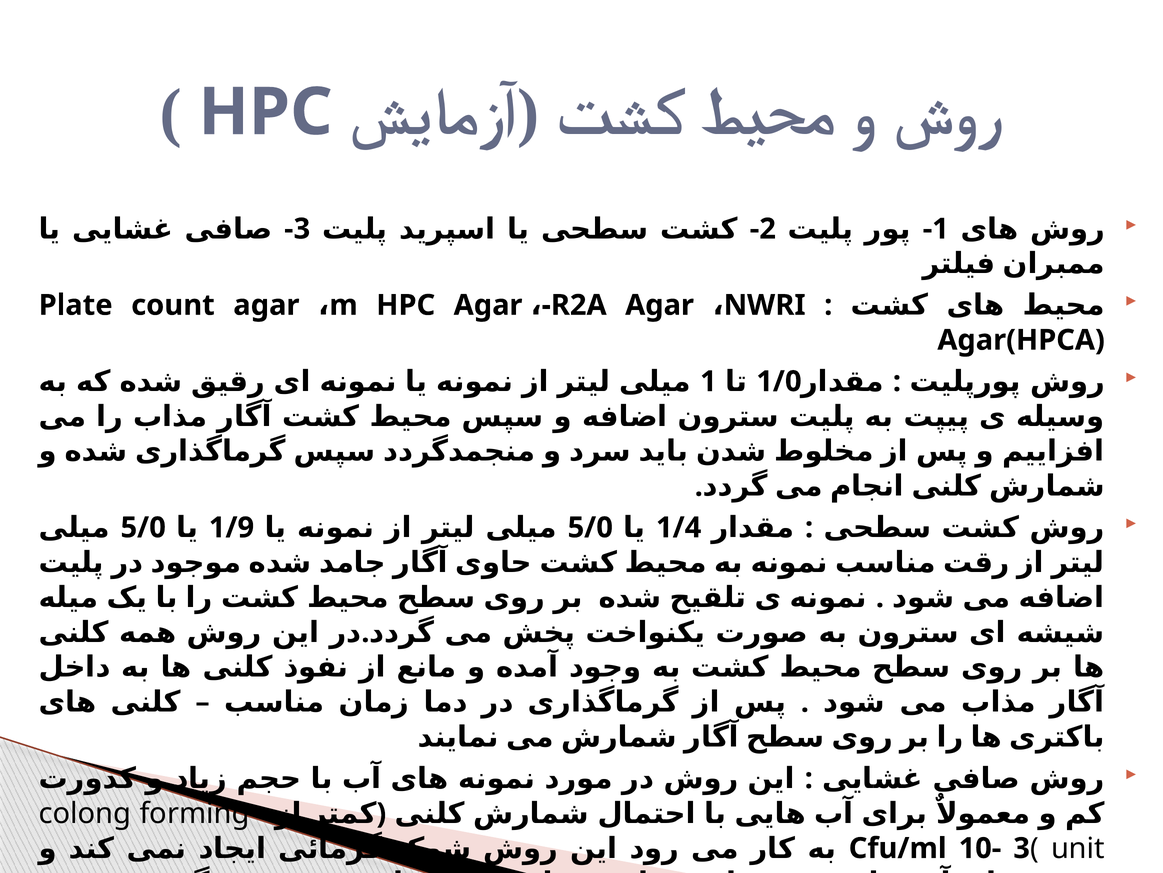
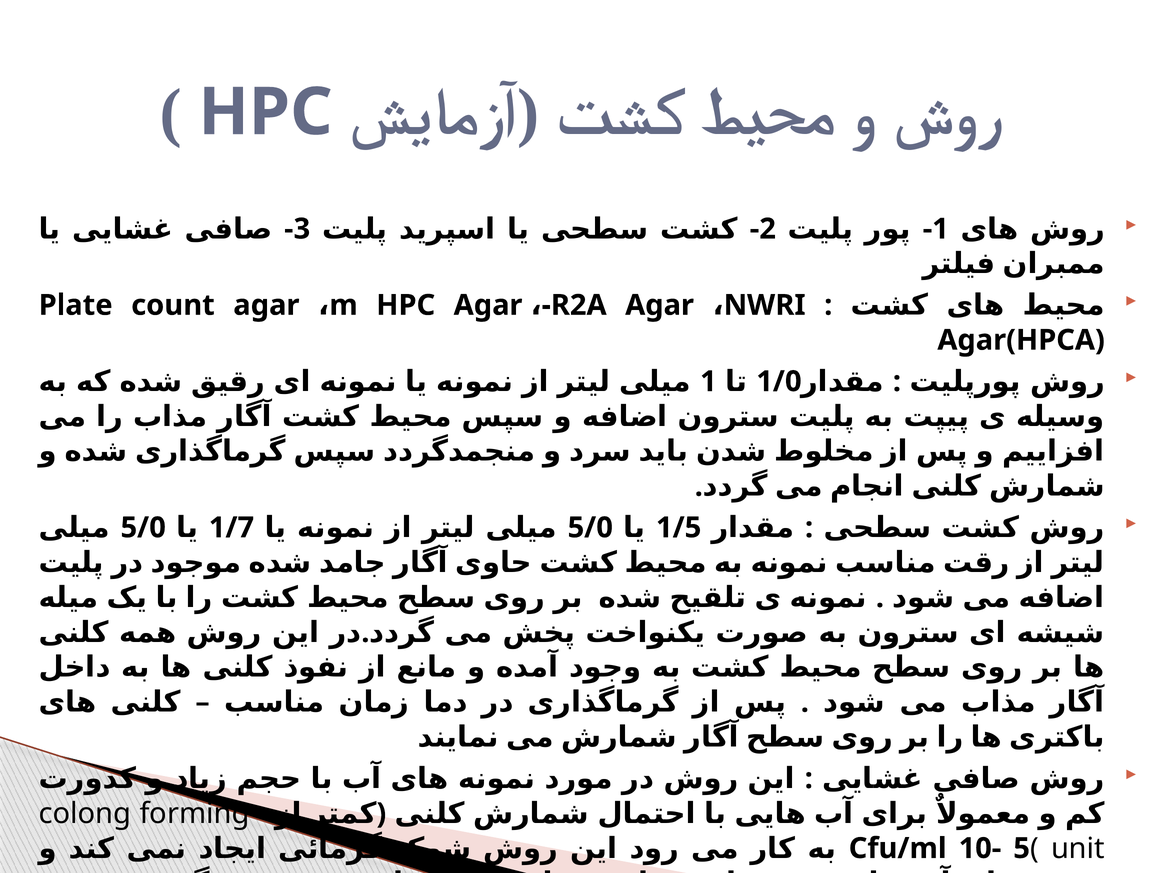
1/9: 1/9 -> 1/7 (231, 527)
1/4: 1/4 -> 1/5 (679, 527)
10- 3: 3 -> 5 (1022, 848)
